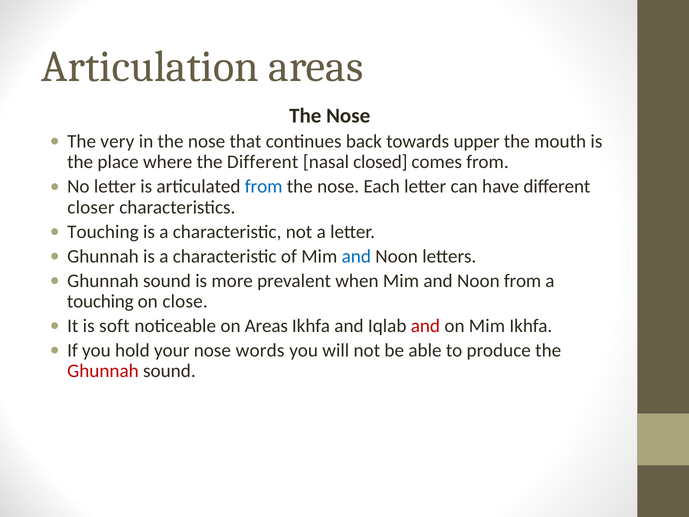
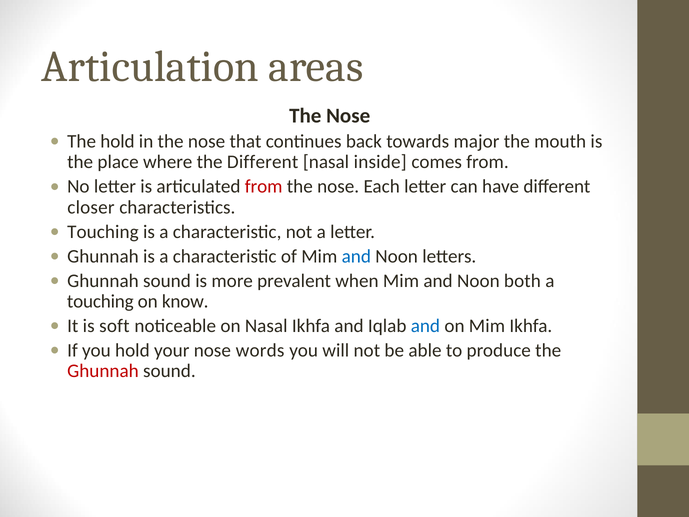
The very: very -> hold (117, 141)
upper: upper -> major (476, 141)
closed: closed -> inside (380, 162)
from colour: blue -> red (264, 186)
Noon from: from -> both (522, 281)
close: close -> know (185, 301)
on Areas: Areas -> Nasal (266, 326)
and colour: red -> blue (425, 326)
